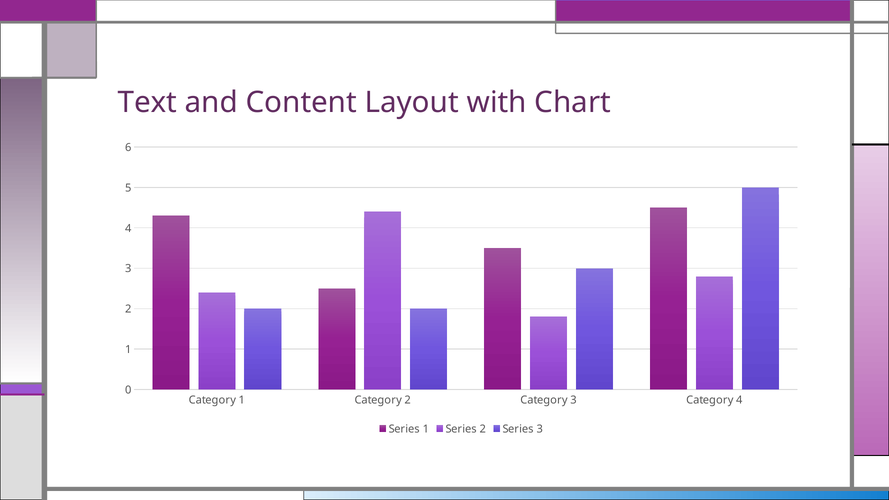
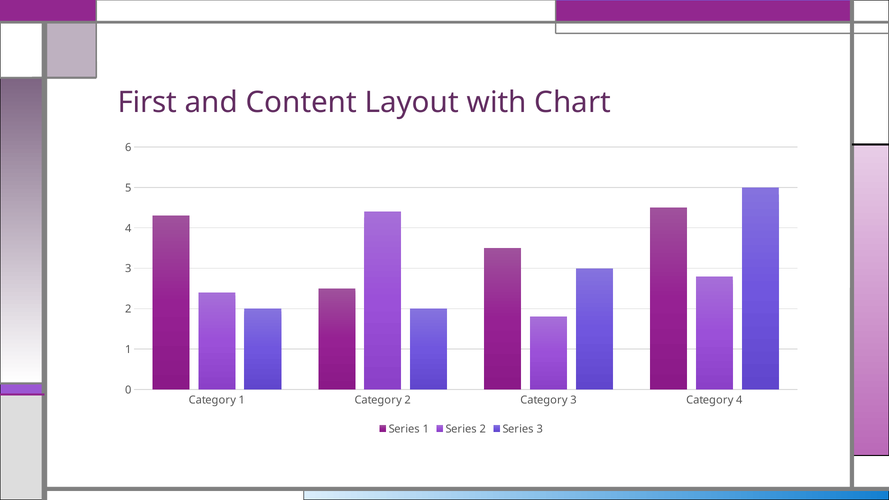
Text: Text -> First (147, 103)
